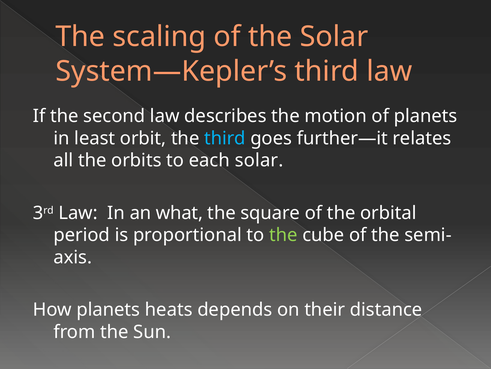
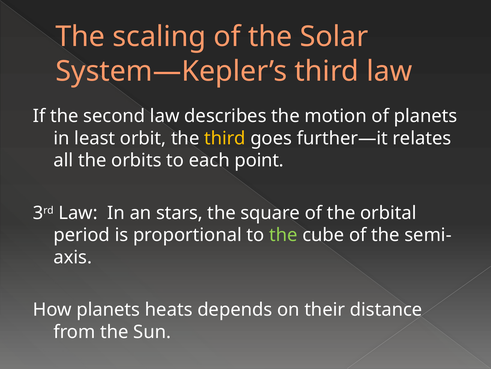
third colour: light blue -> yellow (225, 138)
each solar: solar -> point (259, 160)
what: what -> stars (179, 213)
